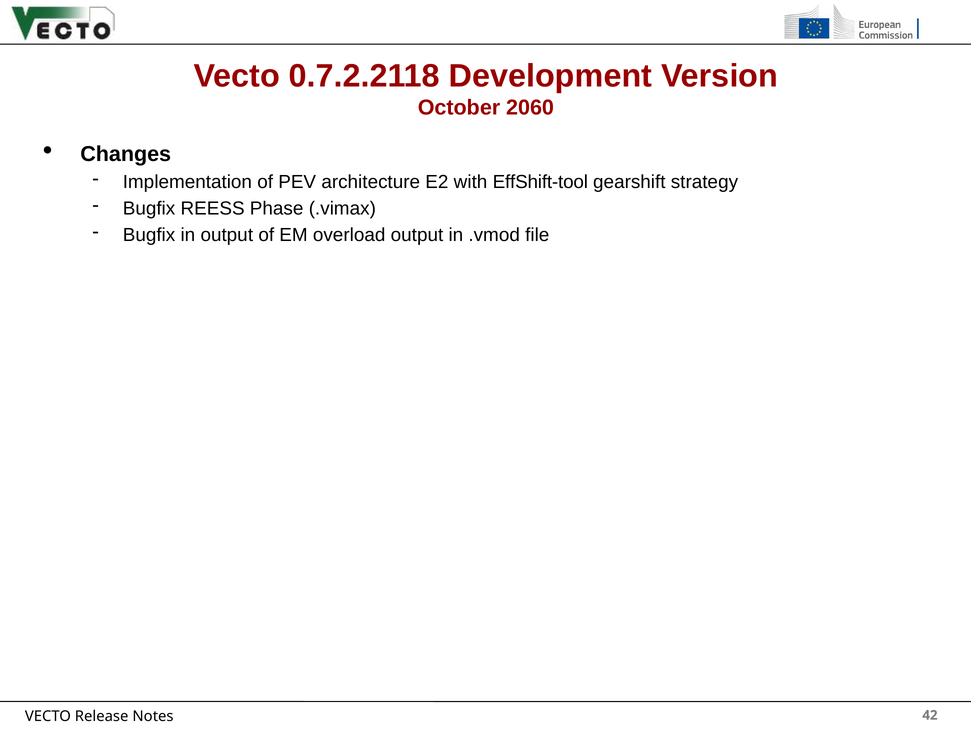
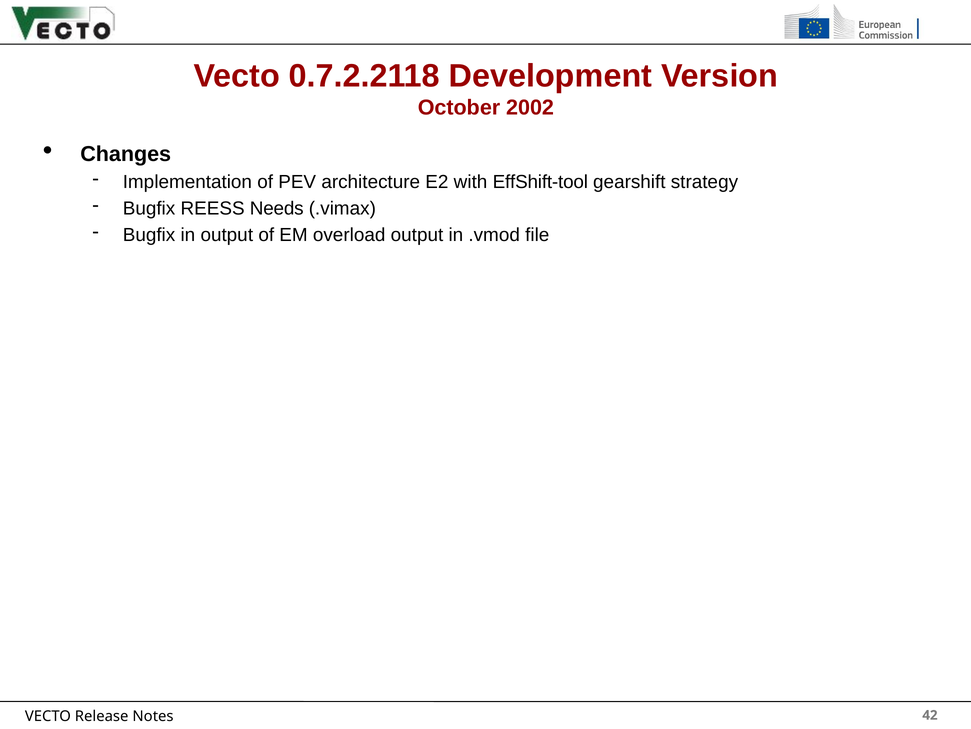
2060: 2060 -> 2002 (530, 107)
Phase: Phase -> Needs (277, 208)
